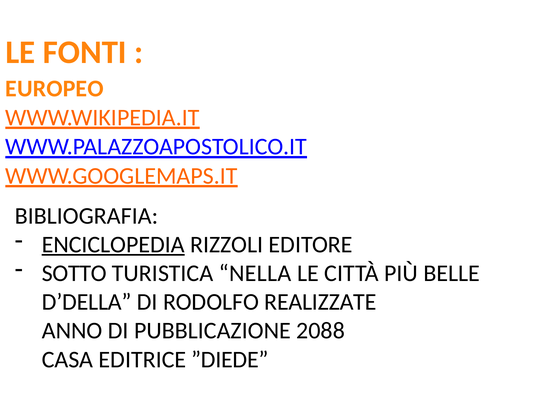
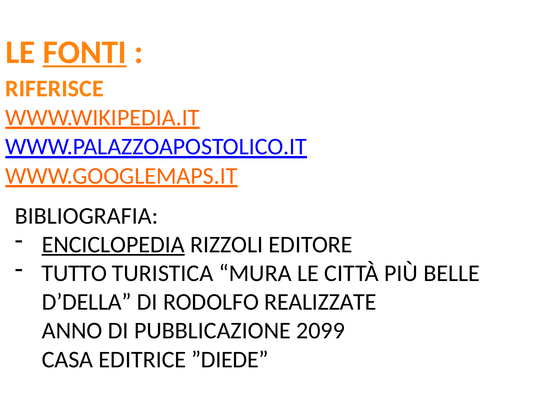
FONTI underline: none -> present (85, 52)
EUROPEO: EUROPEO -> RIFERISCE (54, 89)
SOTTO: SOTTO -> TUTTO (74, 273)
NELLA: NELLA -> MURA (255, 273)
2088: 2088 -> 2099 (321, 331)
